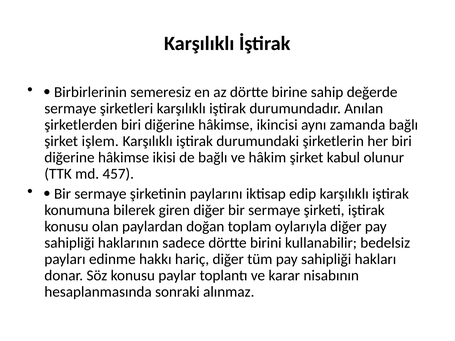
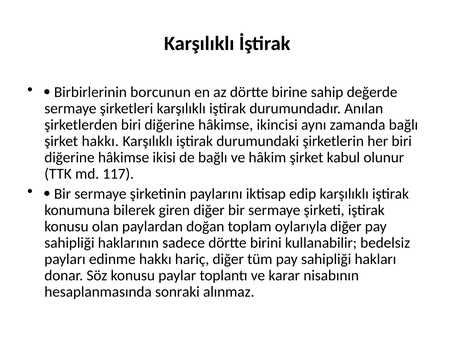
semeresiz: semeresiz -> borcunun (161, 92)
şirket işlem: işlem -> hakkı (100, 141)
457: 457 -> 117 (118, 174)
